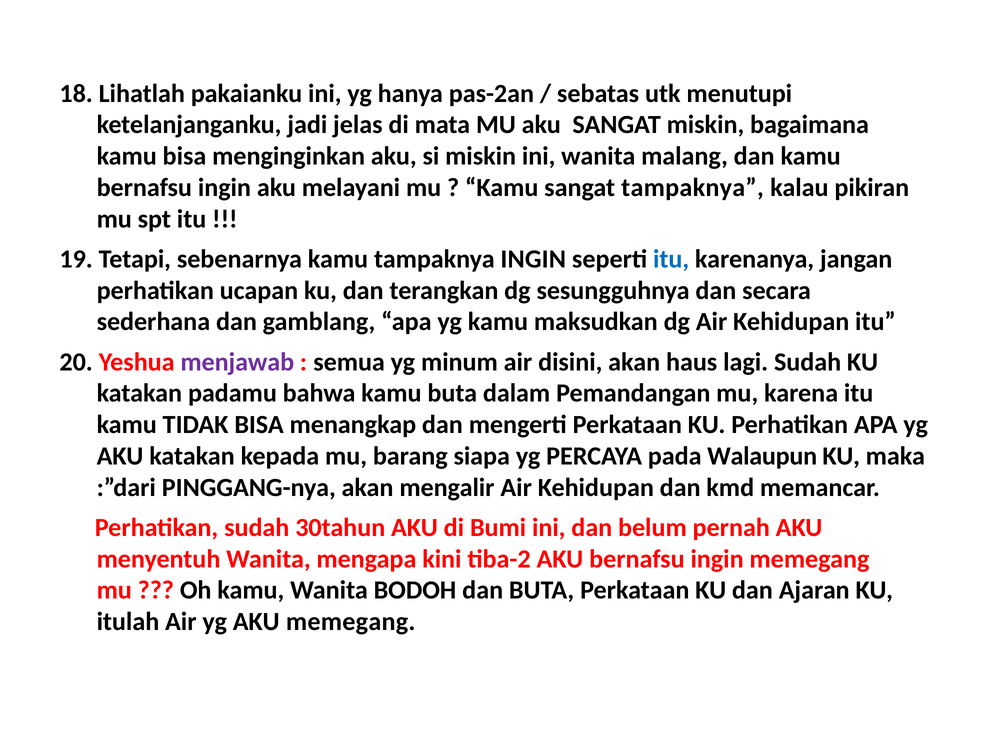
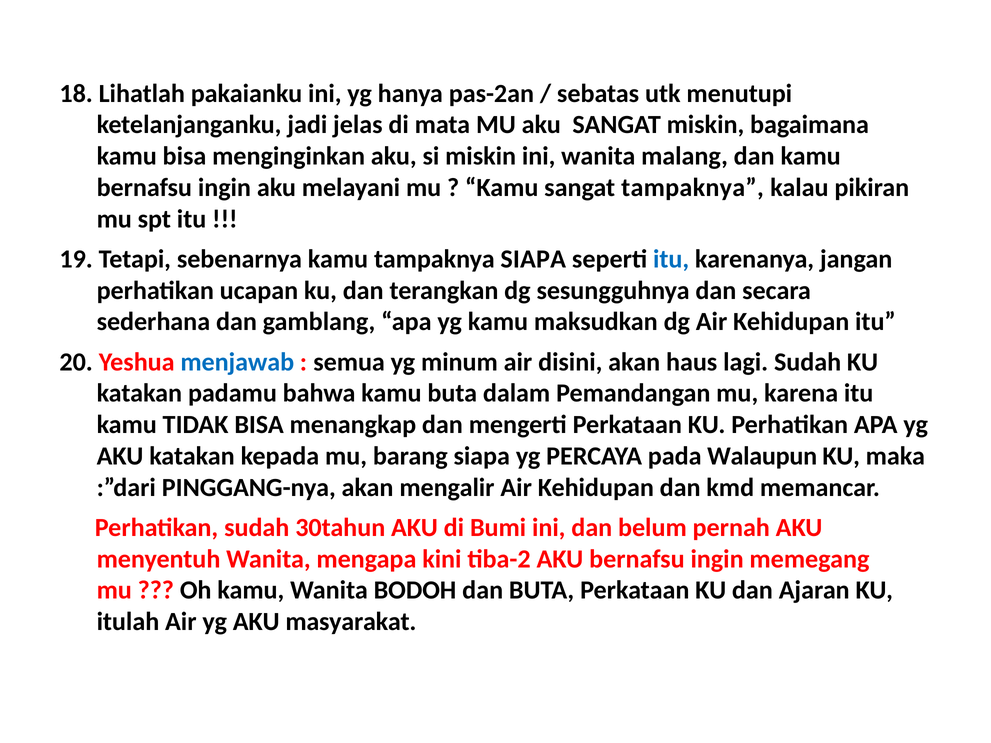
tampaknya INGIN: INGIN -> SIAPA (533, 259)
menjawab colour: purple -> blue (237, 362)
AKU memegang: memegang -> masyarakat (351, 622)
